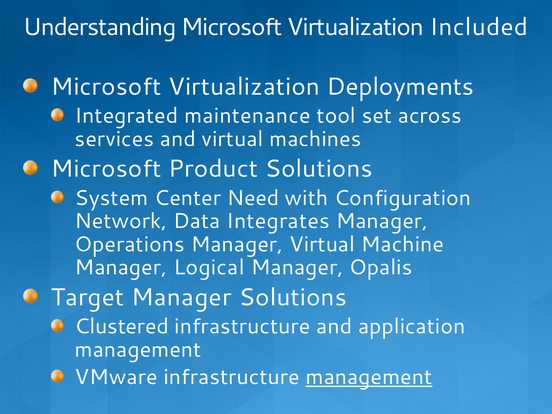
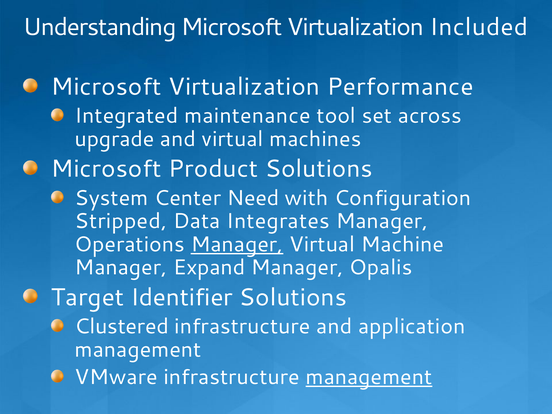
Deployments: Deployments -> Performance (400, 87)
services: services -> upgrade (114, 139)
Network: Network -> Stripped (121, 221)
Manager underline: none -> present (237, 244)
Logical: Logical -> Expand (209, 268)
Target Manager: Manager -> Identifier (182, 297)
